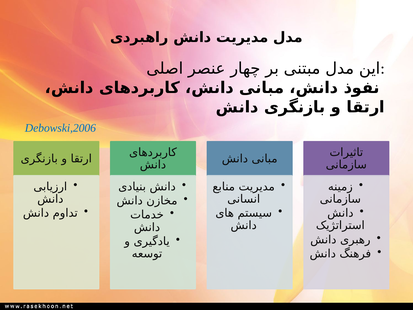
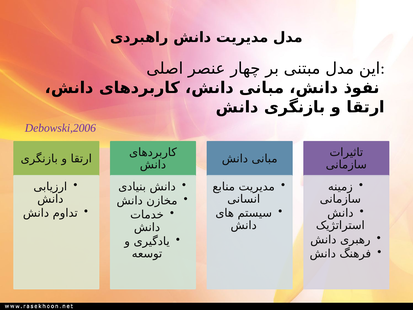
Debowski,2006 colour: blue -> purple (60, 128)
